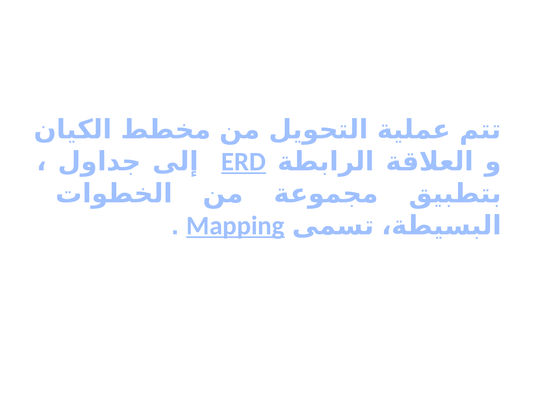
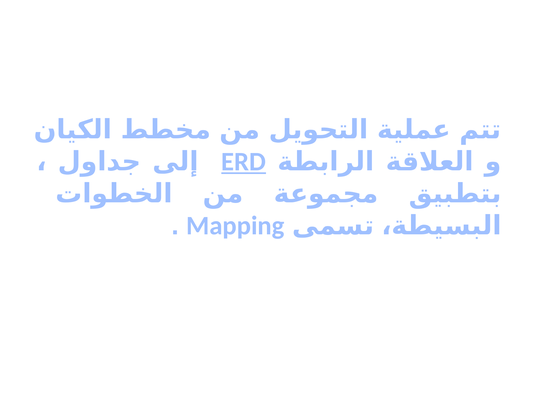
Mapping underline: present -> none (235, 226)
